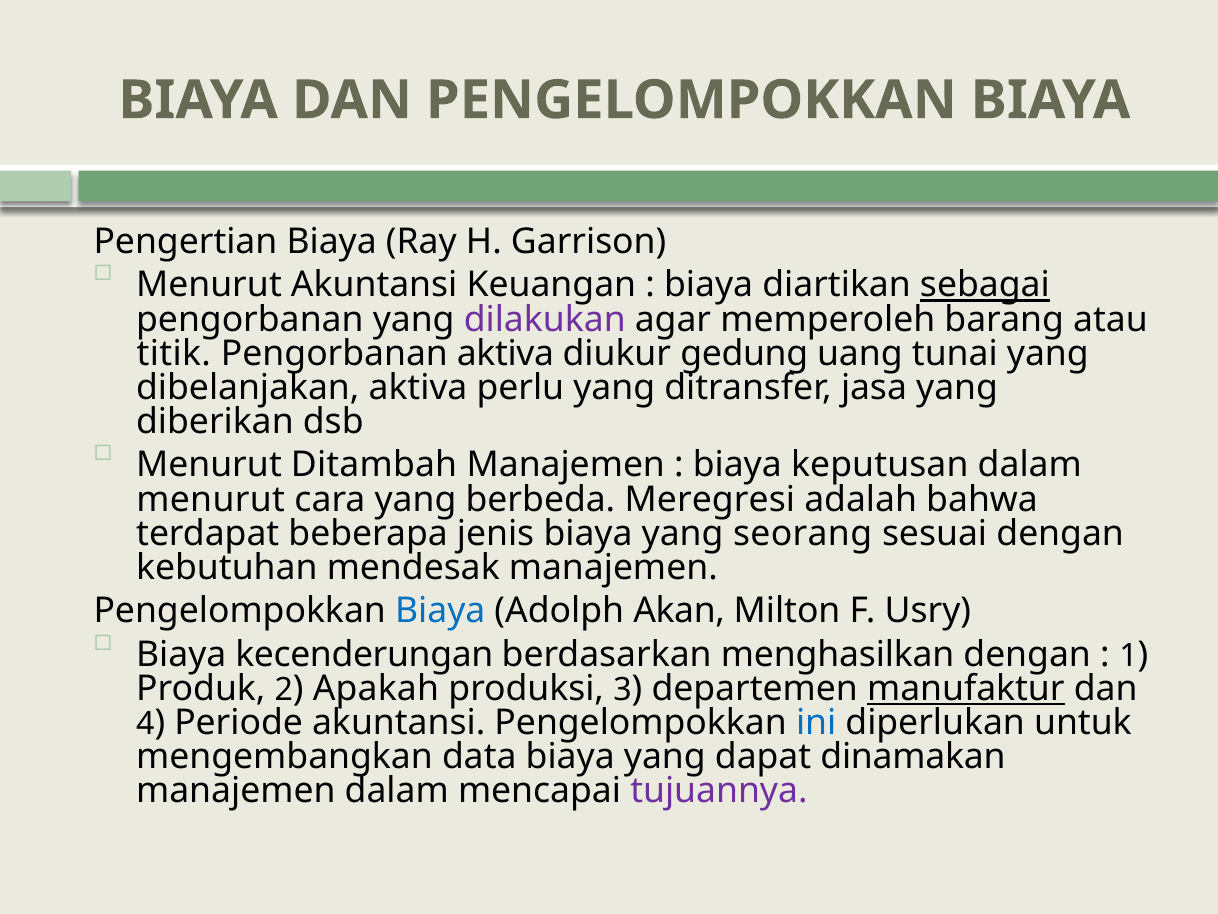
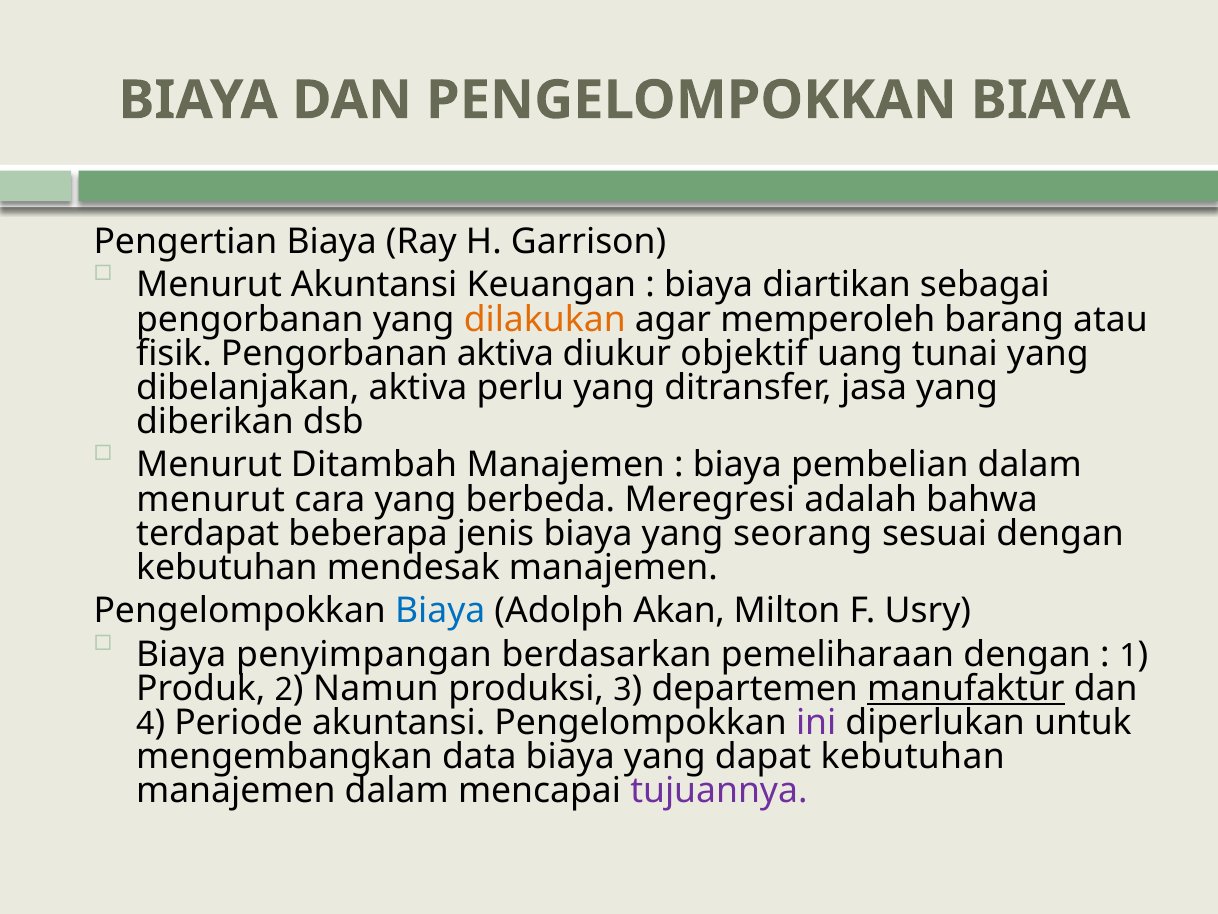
sebagai underline: present -> none (985, 285)
dilakukan colour: purple -> orange (545, 319)
titik: titik -> fisik (174, 353)
gedung: gedung -> objektif (744, 353)
keputusan: keputusan -> pembelian (880, 465)
kecenderungan: kecenderungan -> penyimpangan (364, 654)
menghasilkan: menghasilkan -> pemeliharaan (837, 654)
Apakah: Apakah -> Namun (376, 688)
ini colour: blue -> purple (816, 723)
dapat dinamakan: dinamakan -> kebutuhan (913, 757)
